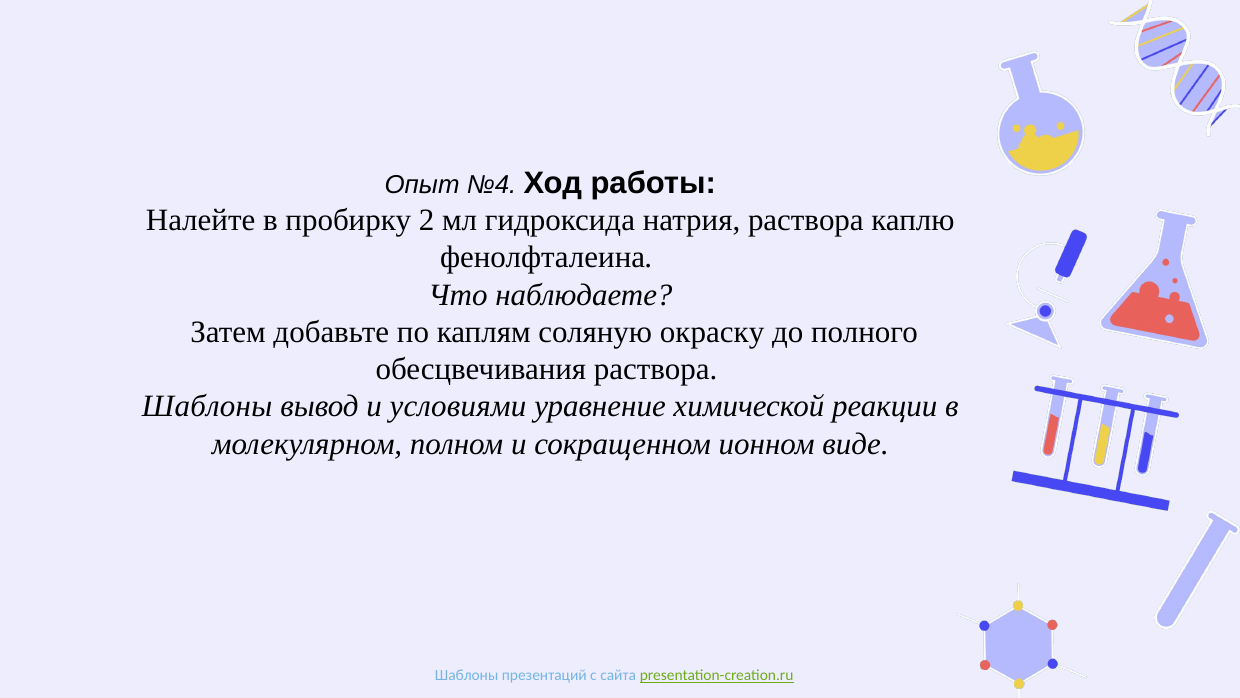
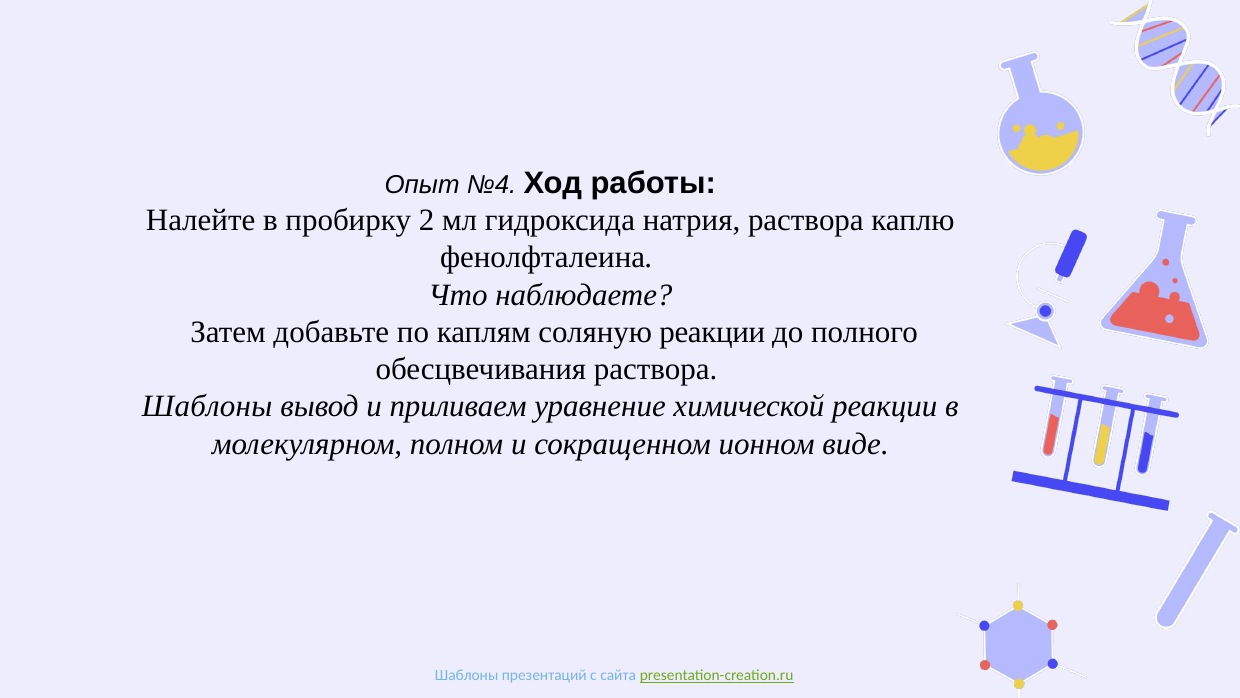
соляную окраску: окраску -> реакции (712, 332)
условиями: условиями -> приливаем (458, 406)
